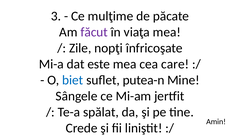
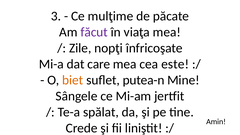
este: este -> care (99, 64)
care: care -> este (175, 64)
biet colour: blue -> orange (73, 80)
